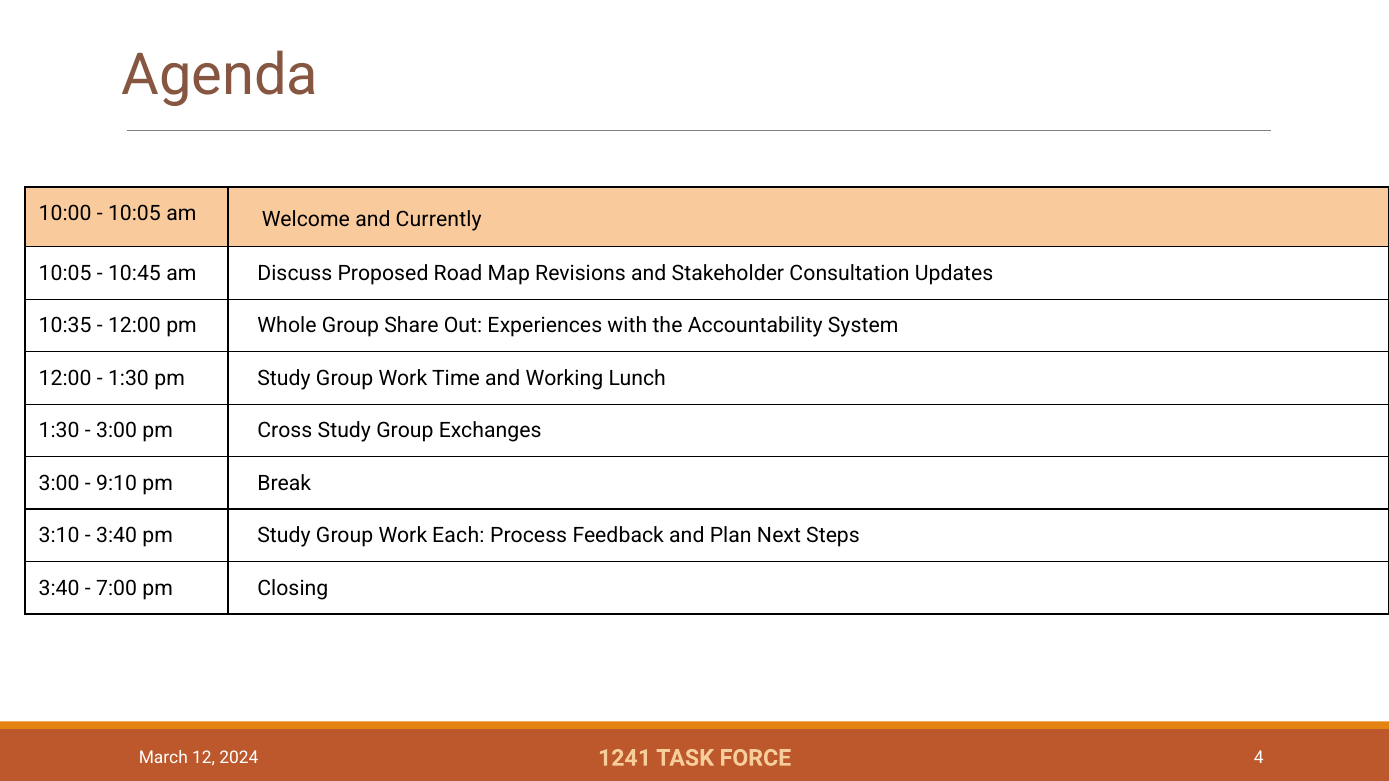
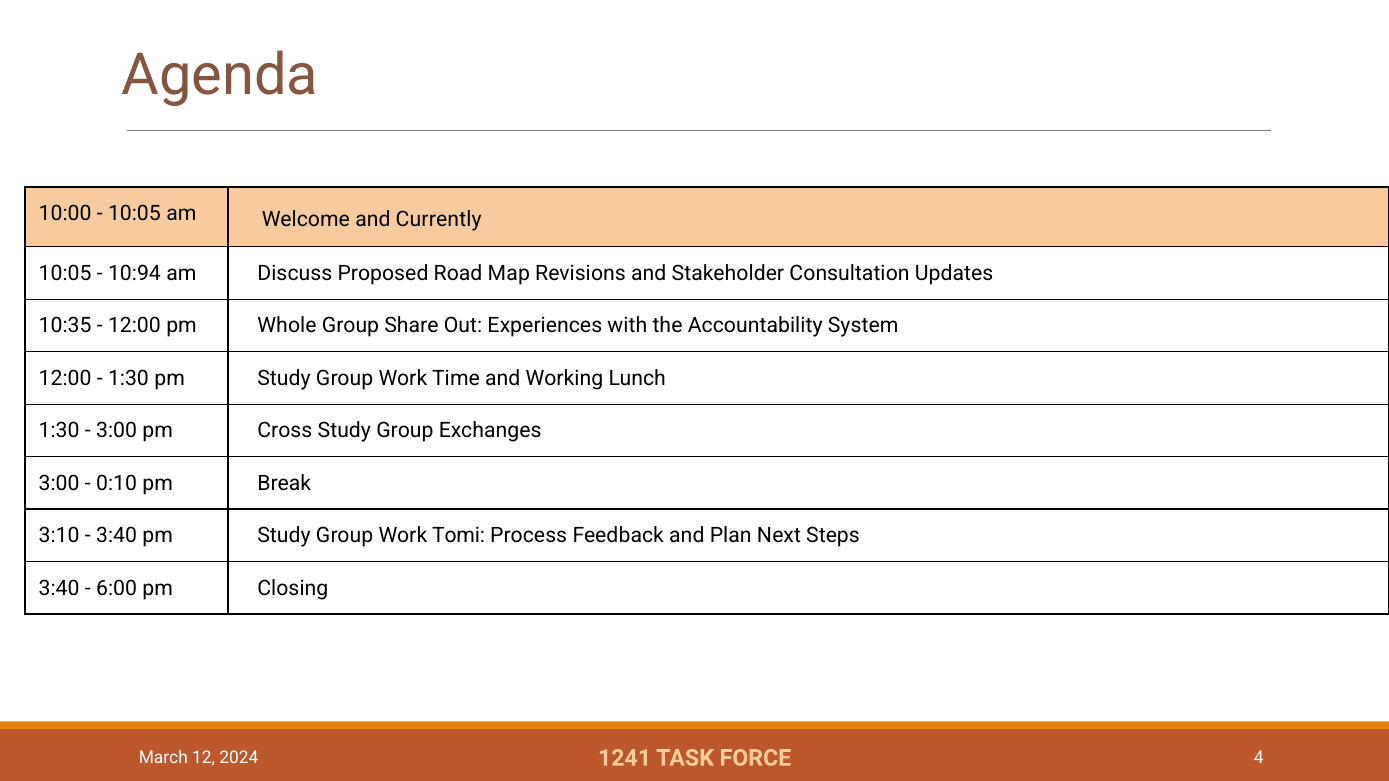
10:45: 10:45 -> 10:94 (134, 273)
9:10: 9:10 -> 0:10 (117, 483)
Each: Each -> Tomi (459, 536)
7:00: 7:00 -> 6:00 (117, 588)
